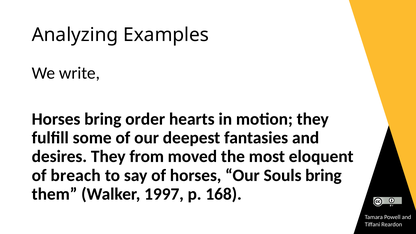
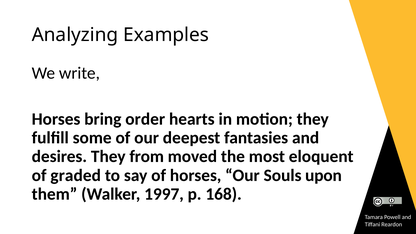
breach: breach -> graded (76, 175)
Souls bring: bring -> upon (323, 175)
